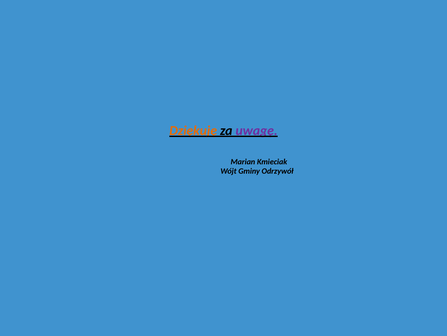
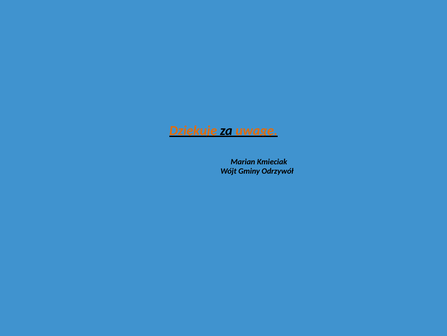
uwagę colour: purple -> orange (257, 130)
